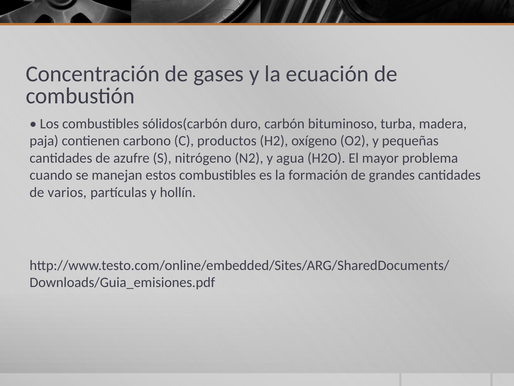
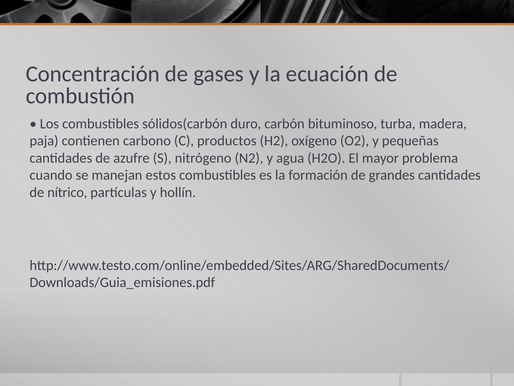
varios: varios -> nítrico (67, 192)
